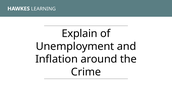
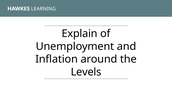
Crime: Crime -> Levels (86, 73)
